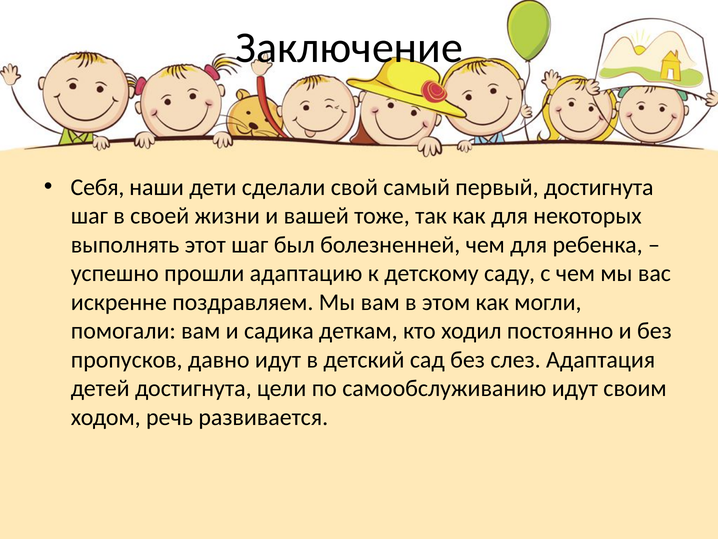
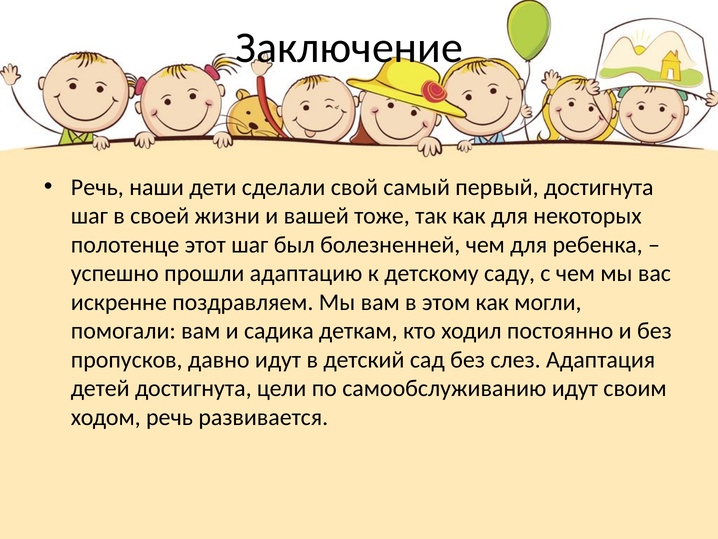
Себя: Себя -> Речь (97, 187)
выполнять: выполнять -> полотенце (125, 245)
